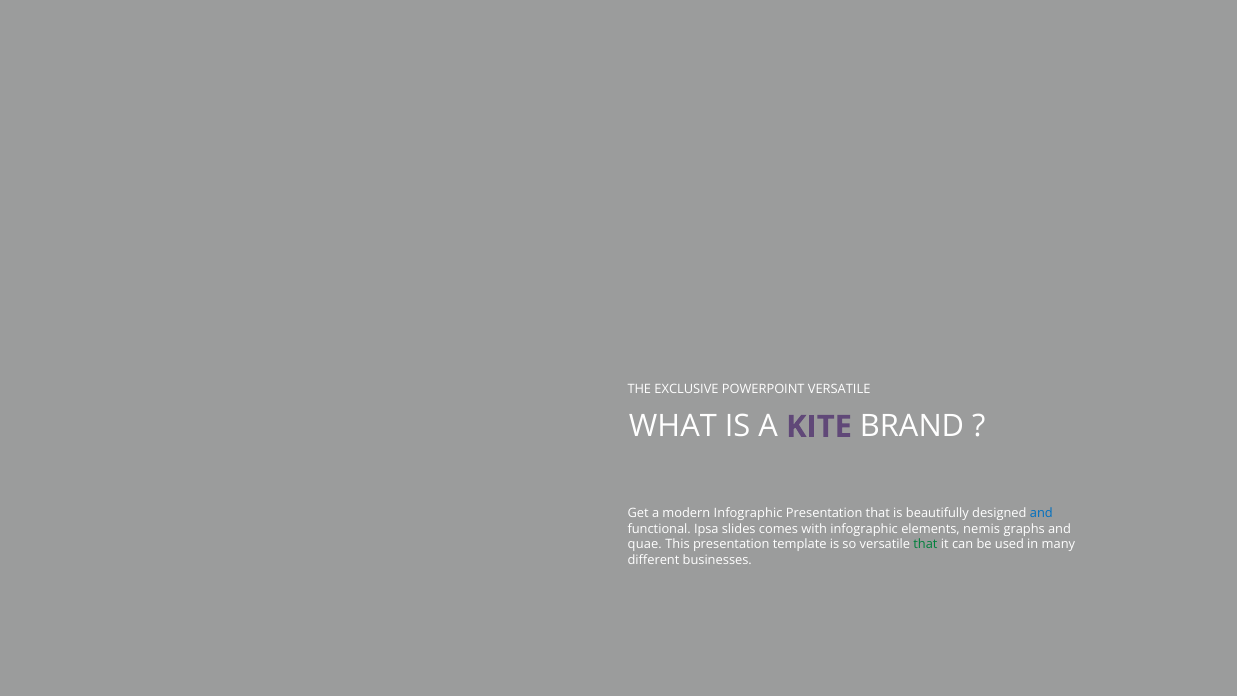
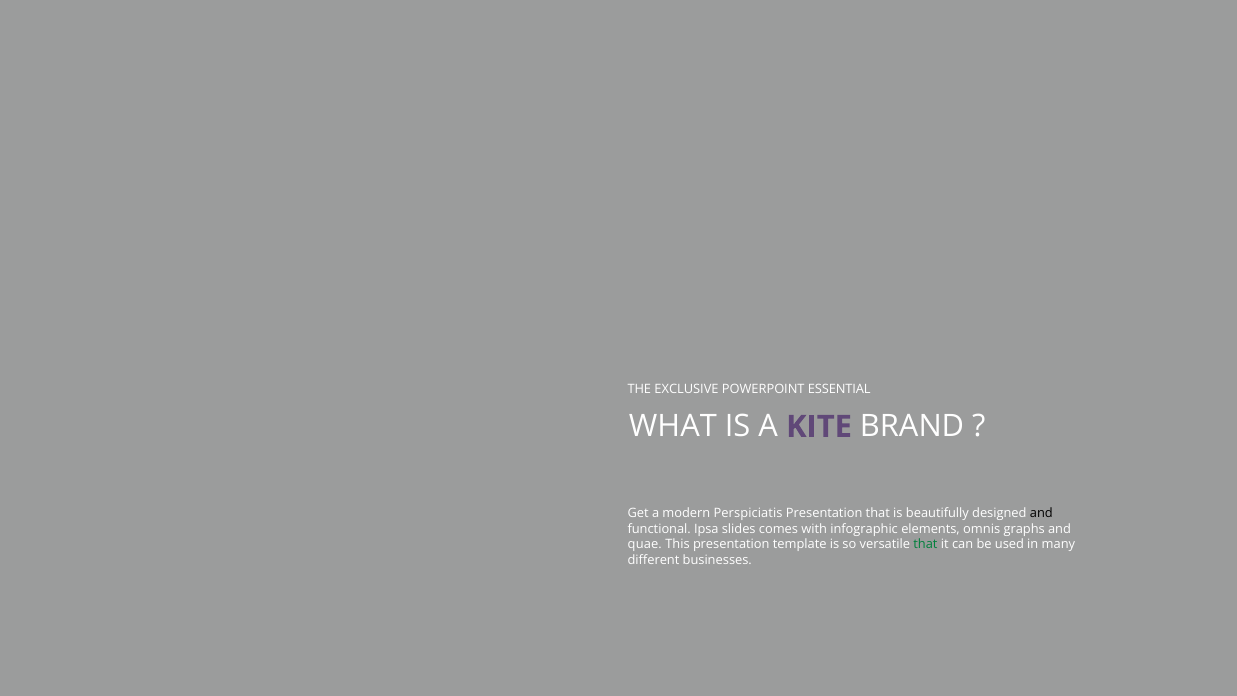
POWERPOINT VERSATILE: VERSATILE -> ESSENTIAL (839, 389)
modern Infographic: Infographic -> Perspiciatis (748, 513)
and colour: blue -> black (1041, 513)
nemis: nemis -> omnis (982, 529)
